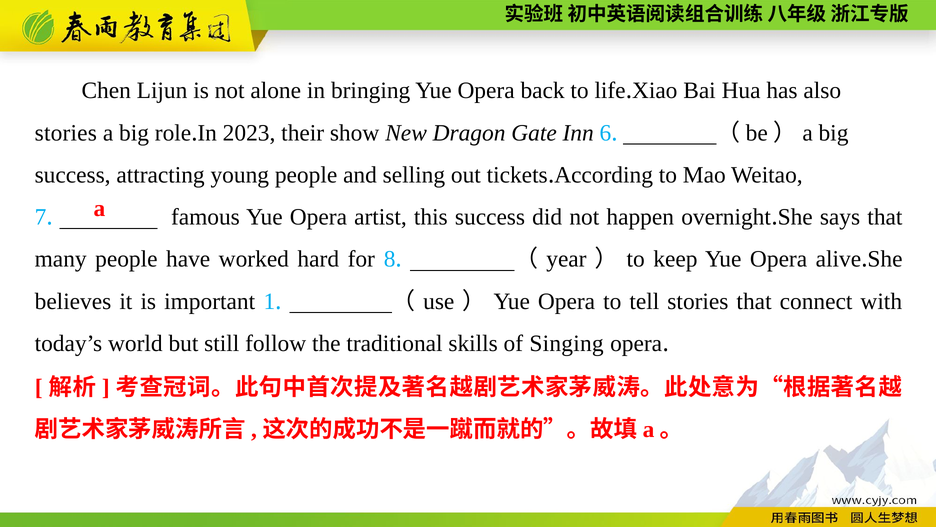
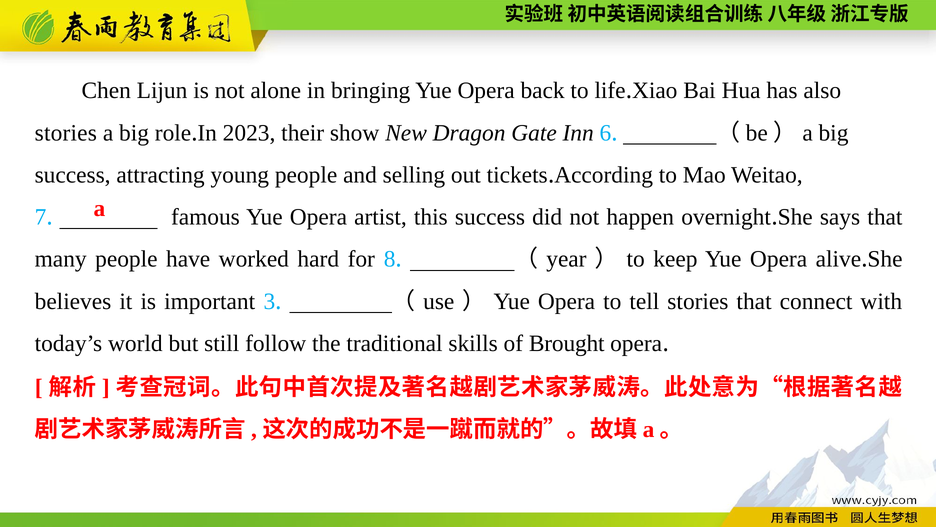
1: 1 -> 3 (269, 301)
Singing: Singing -> Brought (567, 343)
